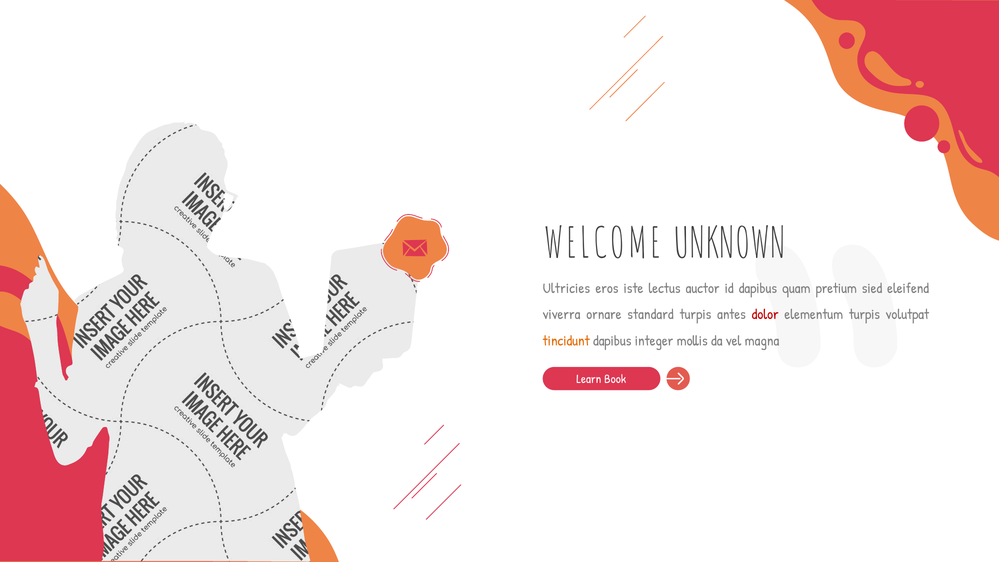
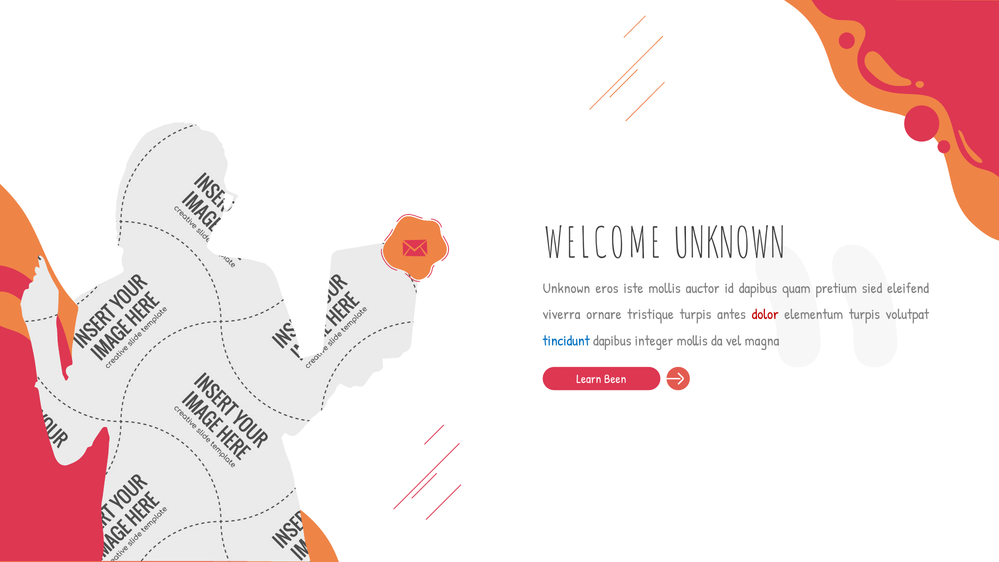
Ultricies: Ultricies -> Unknown (566, 288)
iste lectus: lectus -> mollis (665, 288)
standard: standard -> tristique (651, 315)
tincidunt colour: orange -> blue (566, 341)
Book: Book -> Been (615, 379)
